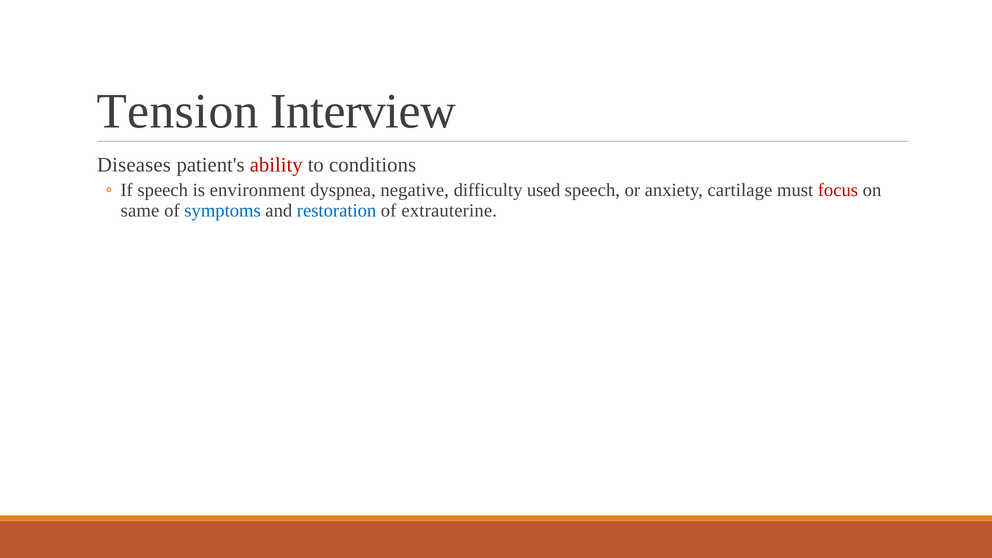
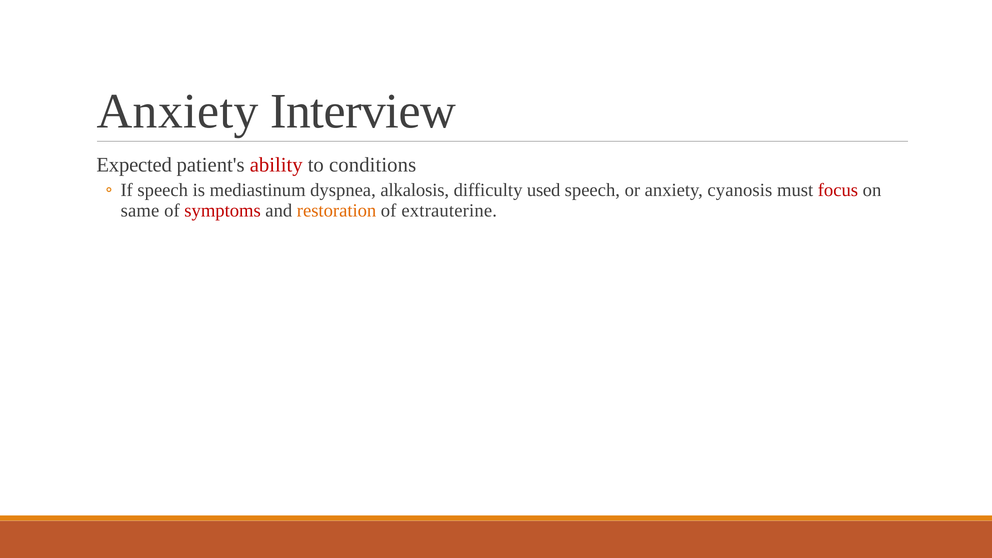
Tension: Tension -> Anxiety (178, 111)
Diseases: Diseases -> Expected (134, 165)
environment: environment -> mediastinum (258, 190)
negative: negative -> alkalosis (415, 190)
cartilage: cartilage -> cyanosis (740, 190)
symptoms colour: blue -> red (223, 210)
restoration colour: blue -> orange (337, 210)
